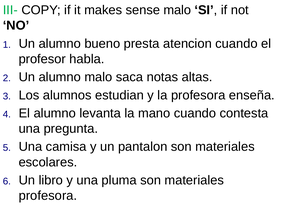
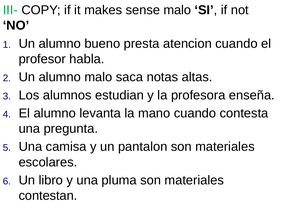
profesora: profesora -> contestan (48, 196)
